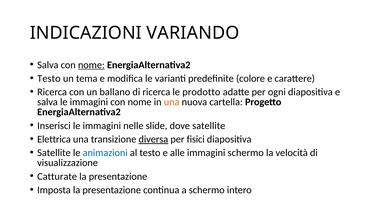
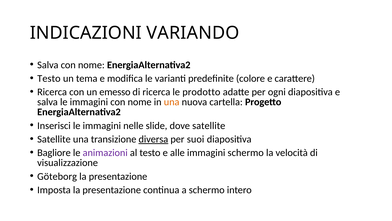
nome underline: present -> none (91, 65)
ballano: ballano -> emesso (115, 92)
Elettrica: Elettrica -> Satellite (54, 139)
fisici: fisici -> suoi (196, 139)
Satellite: Satellite -> Bagliore (54, 153)
animazioni colour: blue -> purple (105, 153)
Catturate: Catturate -> Göteborg (57, 176)
